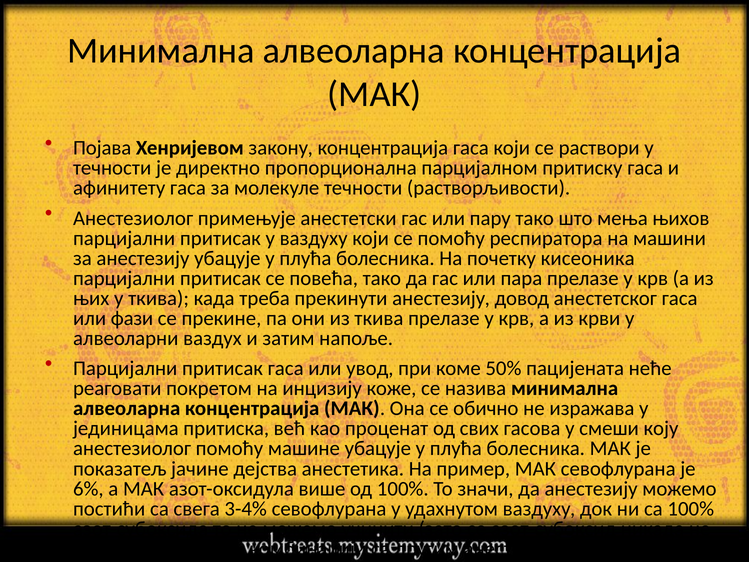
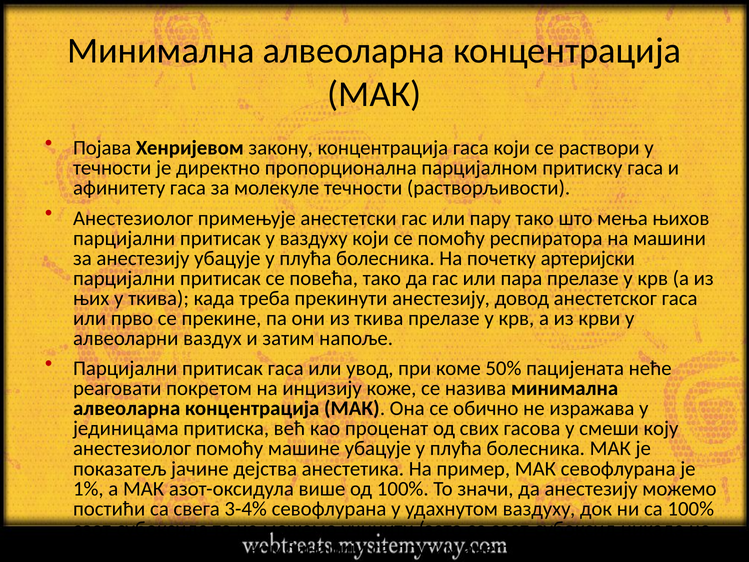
кисеоника: кисеоника -> артеријски (588, 258)
фази: фази -> прво (132, 318)
6%: 6% -> 1% (88, 488)
